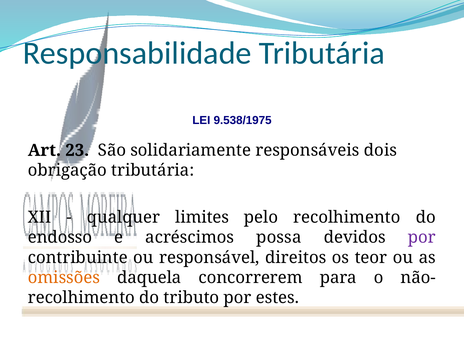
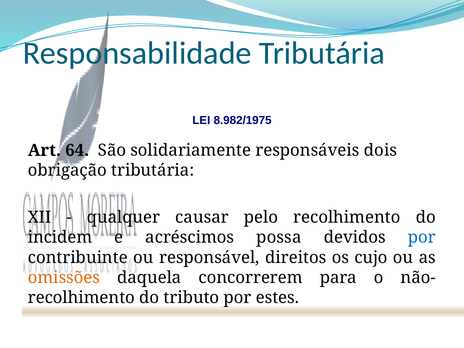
9.538/1975: 9.538/1975 -> 8.982/1975 (243, 120)
23: 23 -> 64 (77, 150)
limites: limites -> causar (202, 217)
endosso: endosso -> incidem (60, 237)
por colour: purple -> blue (422, 237)
teor: teor -> cujo (371, 257)
